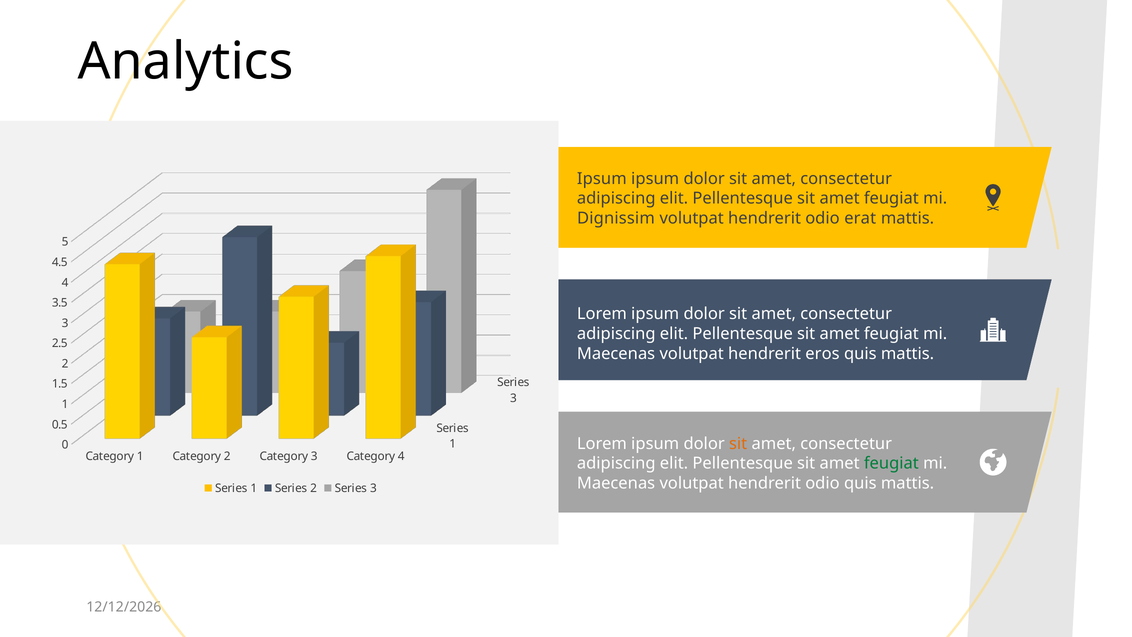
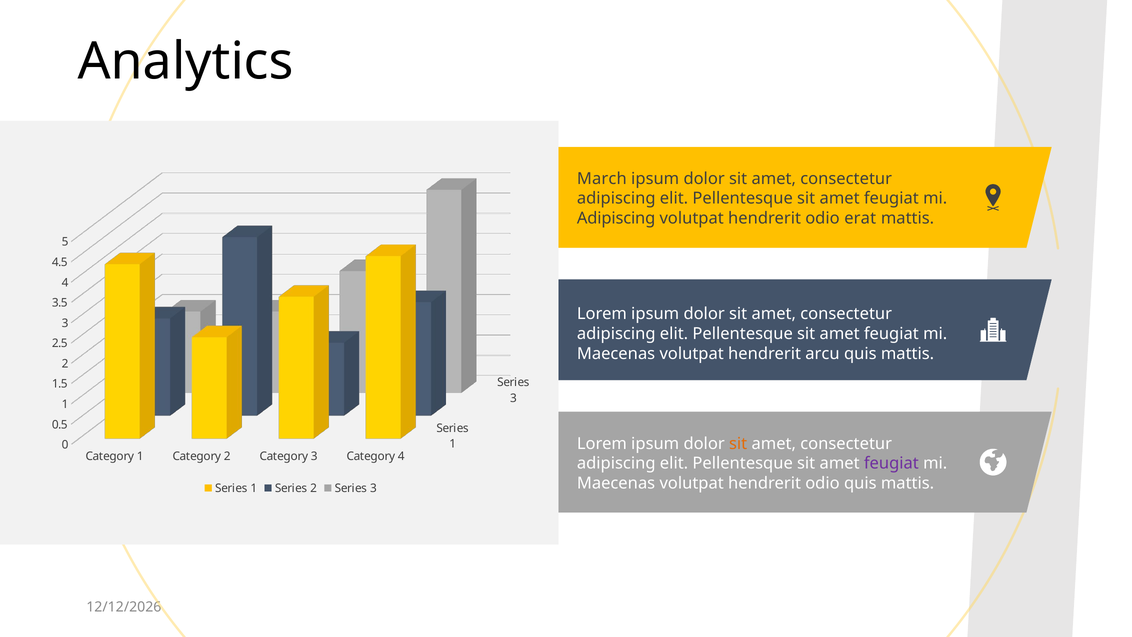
Ipsum: Ipsum -> March (602, 179)
Dignissim: Dignissim -> Adipiscing (616, 218)
eros: eros -> arcu (822, 354)
feugiat colour: green -> purple (891, 463)
